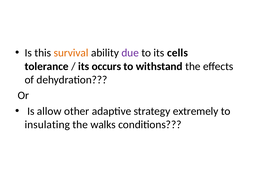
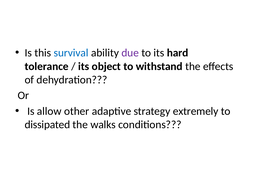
survival colour: orange -> blue (71, 53)
cells: cells -> hard (178, 53)
occurs: occurs -> object (106, 67)
insulating: insulating -> dissipated (47, 125)
